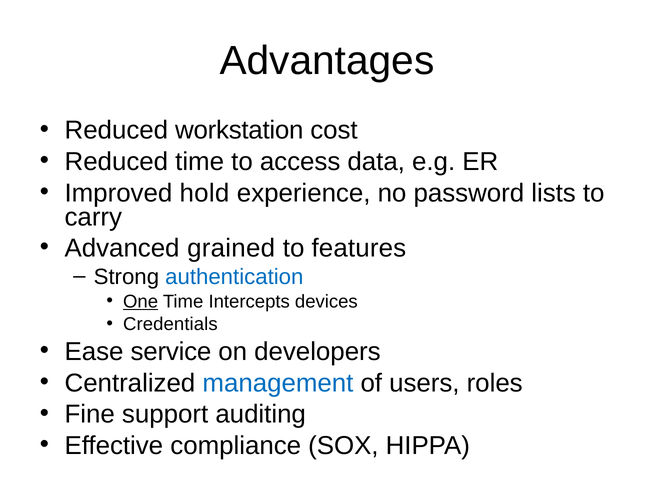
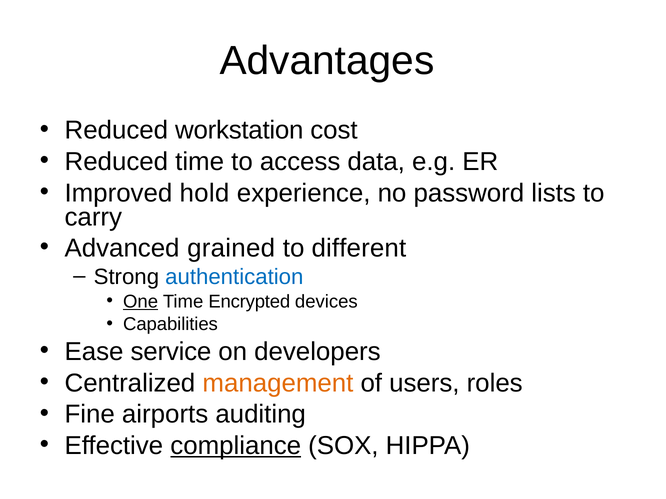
features: features -> different (359, 249)
Intercepts: Intercepts -> Encrypted (249, 302)
Credentials: Credentials -> Capabilities (170, 325)
management colour: blue -> orange (278, 383)
support: support -> airports (165, 415)
compliance underline: none -> present (236, 446)
